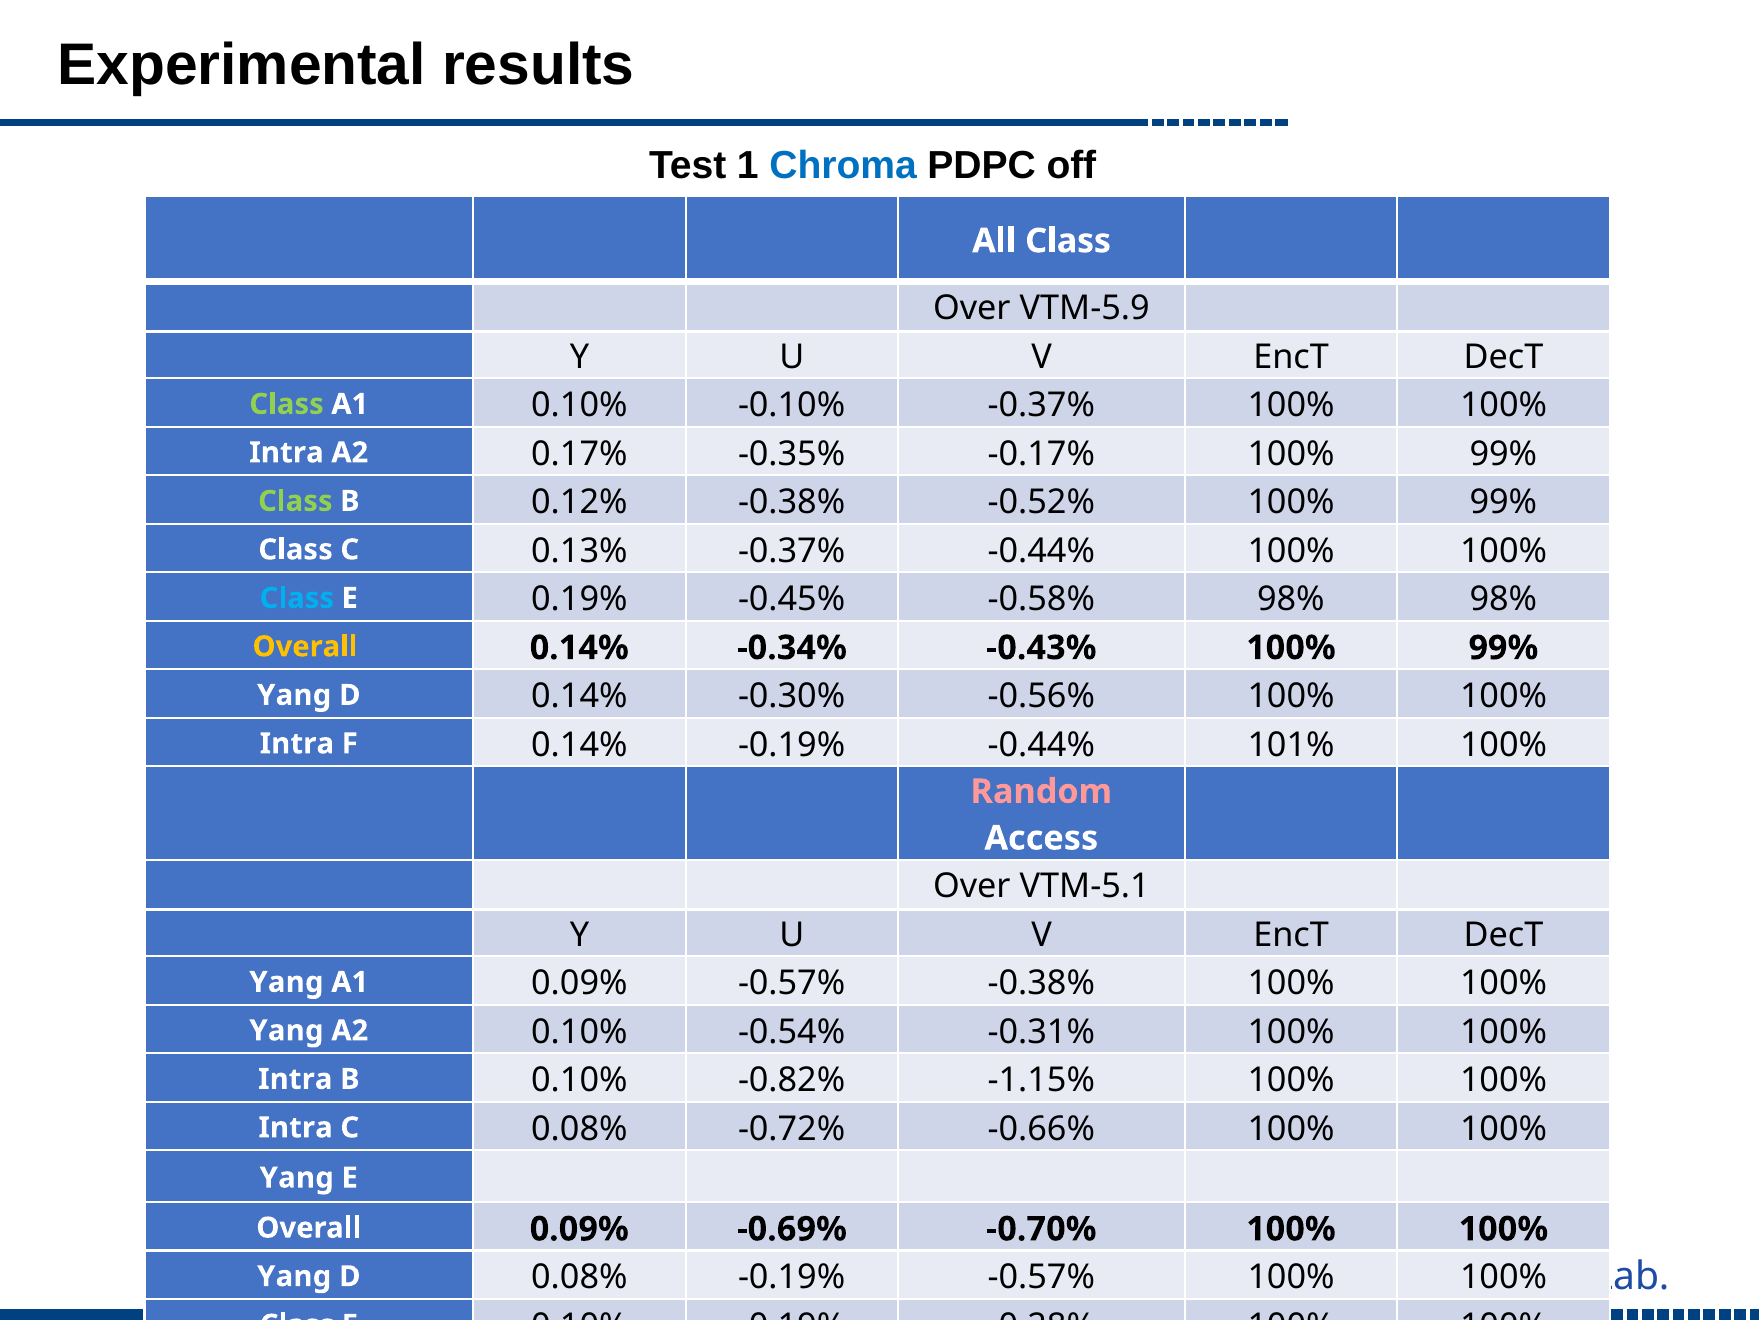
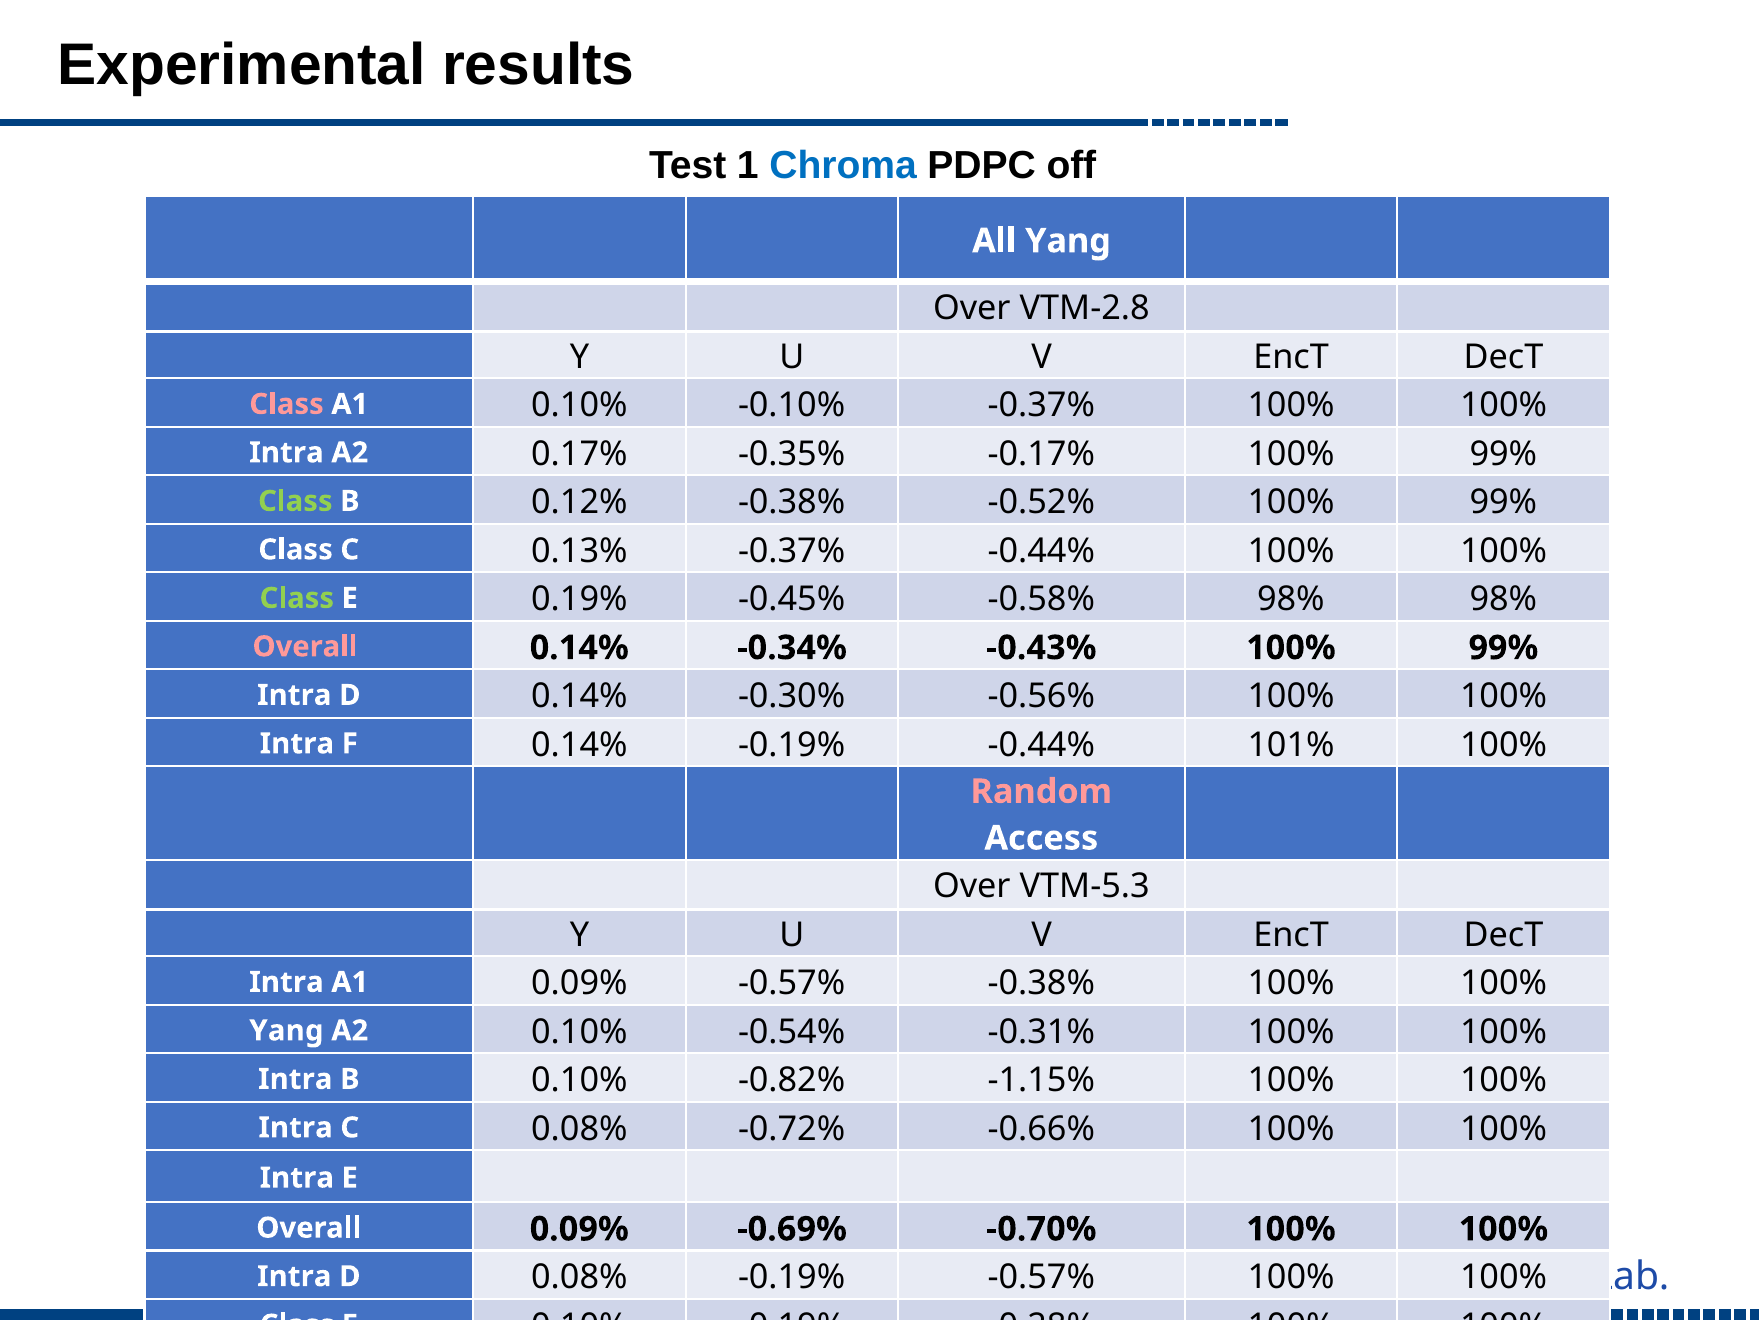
All Class: Class -> Yang (1068, 241)
VTM-5.9: VTM-5.9 -> VTM-2.8 (1085, 309)
Class colour: light green -> pink (287, 404)
Class colour: light blue -> light green (297, 598)
Overall colour: yellow -> pink (305, 647)
Yang: Yang -> Intra (294, 695)
VTM-5.1: VTM-5.1 -> VTM-5.3 (1085, 887)
Yang: Yang -> Intra (286, 982)
Yang: Yang -> Intra (297, 1178)
Yang: Yang -> Intra (294, 1277)
